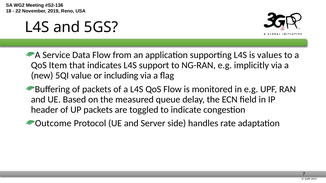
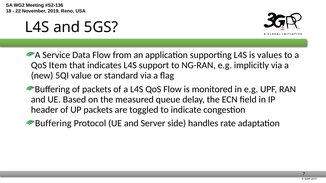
including: including -> standard (121, 76)
Outcome: Outcome -> Buffering (53, 124)
